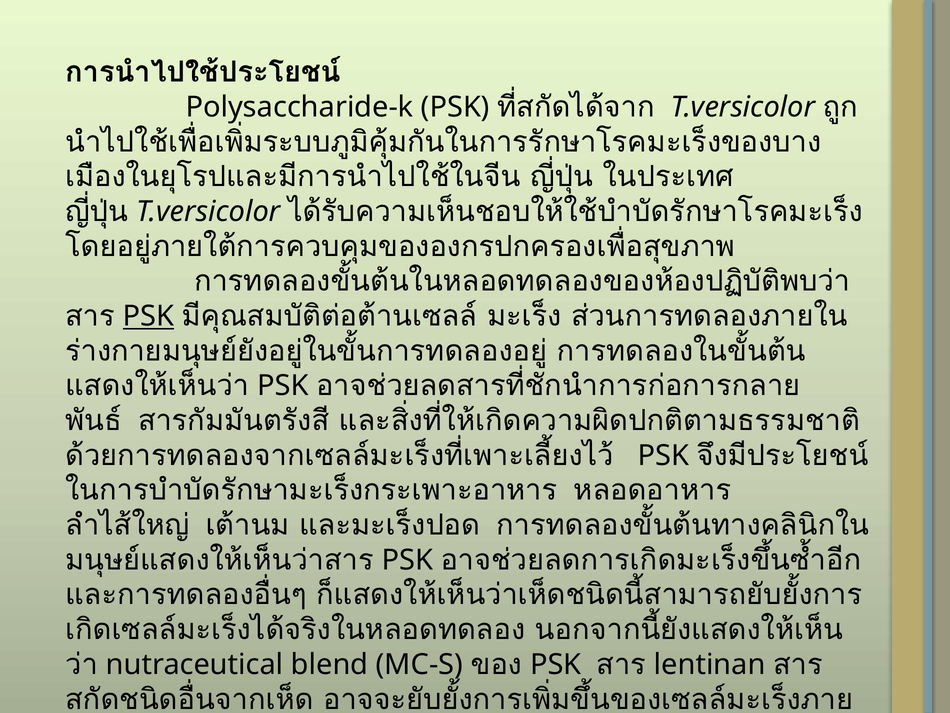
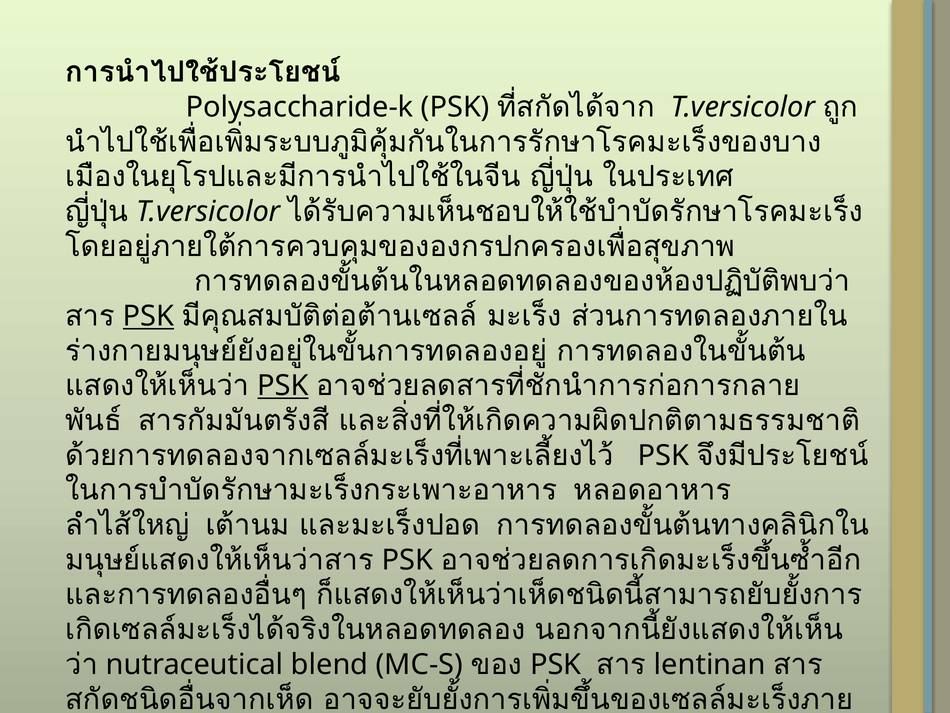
PSK underline: none -> present (283, 386)
